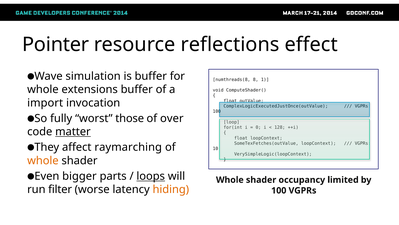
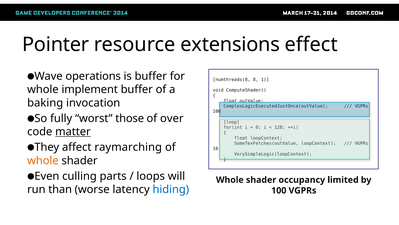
reflections: reflections -> extensions (230, 44)
simulation: simulation -> operations (93, 76)
extensions: extensions -> implement (90, 89)
import: import -> baking (45, 103)
bigger: bigger -> culling (79, 176)
loops underline: present -> none (151, 176)
filter: filter -> than (60, 189)
hiding colour: orange -> blue (171, 189)
